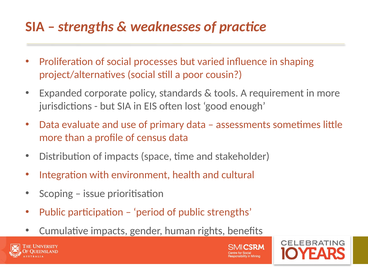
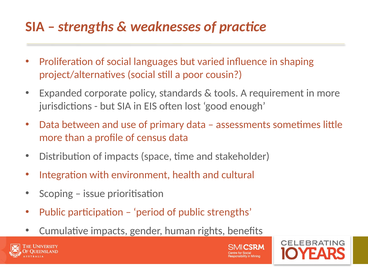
processes: processes -> languages (156, 62)
evaluate: evaluate -> between (81, 125)
